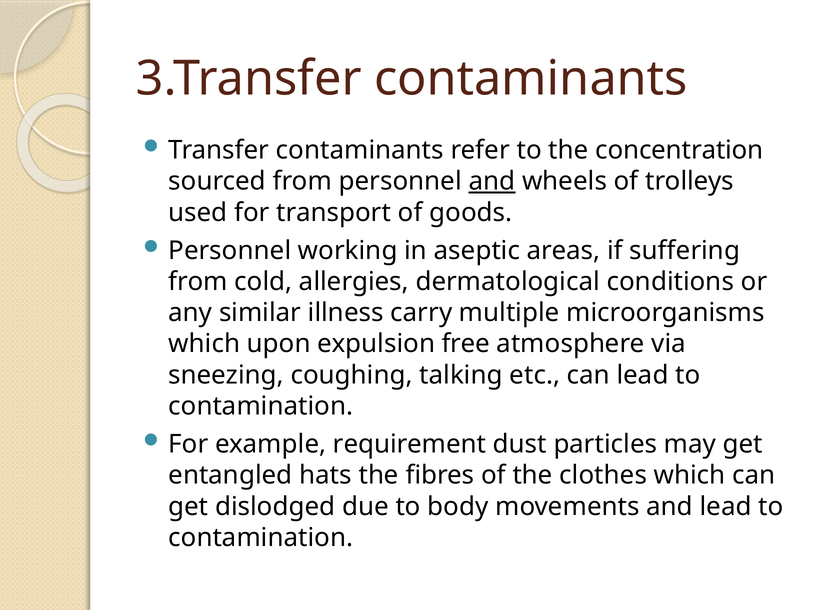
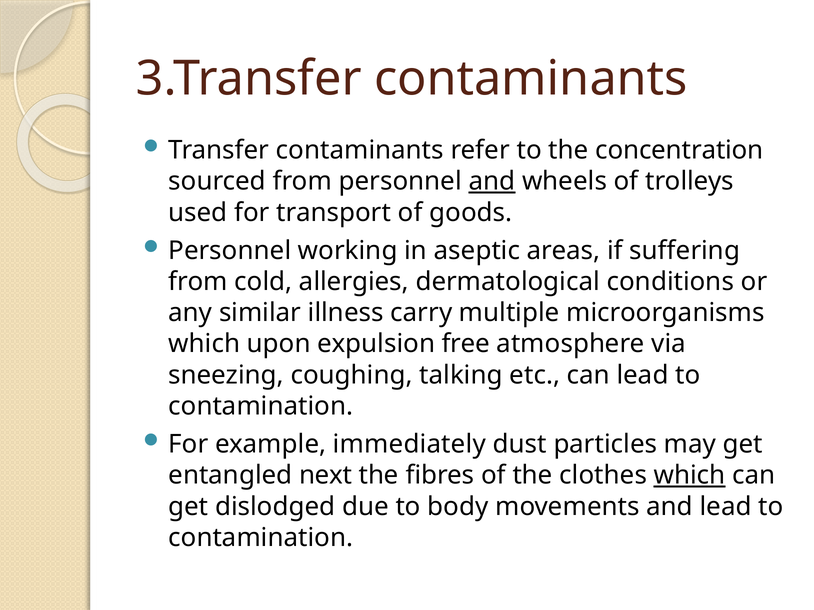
requirement: requirement -> immediately (409, 445)
hats: hats -> next (326, 476)
which underline: none -> present (690, 476)
